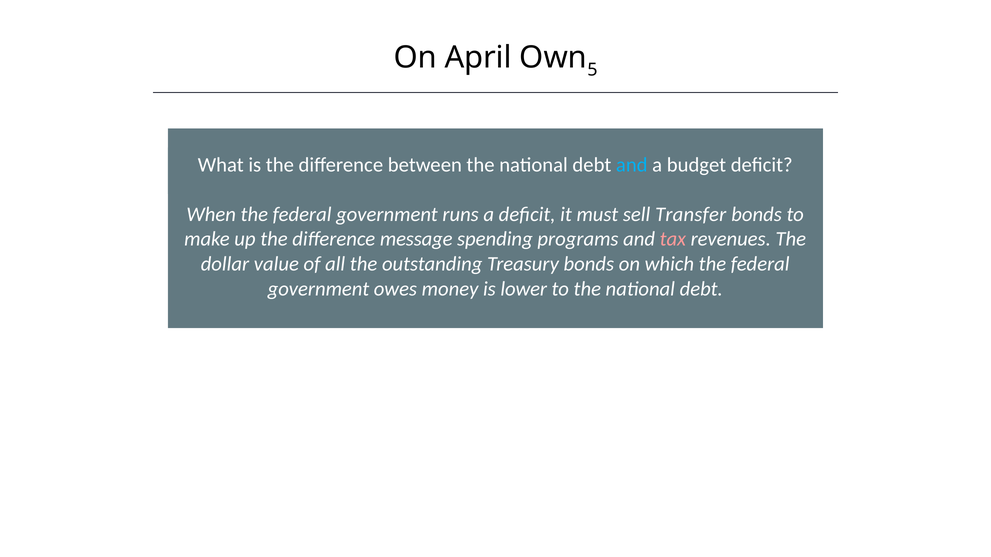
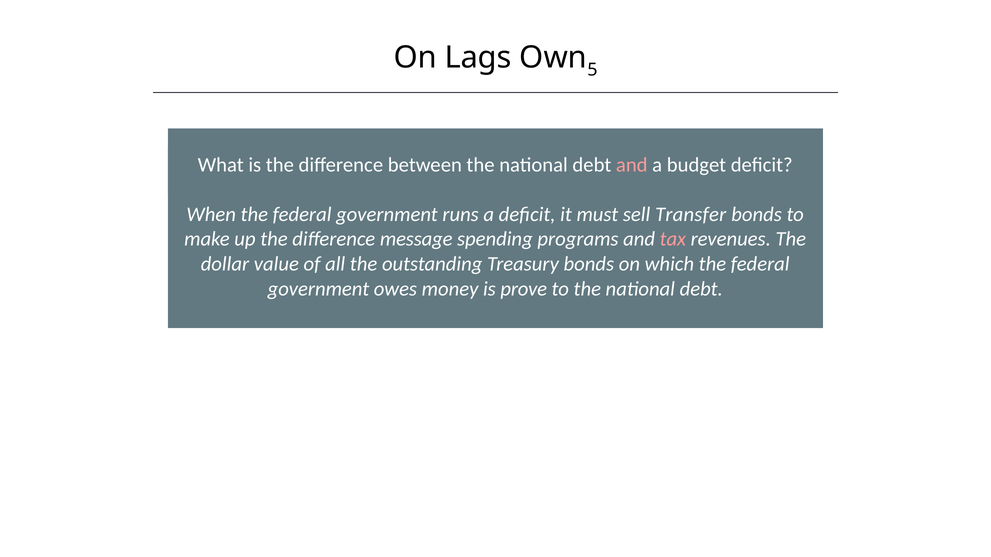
April: April -> Lags (478, 58)
and colour: light blue -> pink (632, 165)
lower: lower -> prove (524, 289)
